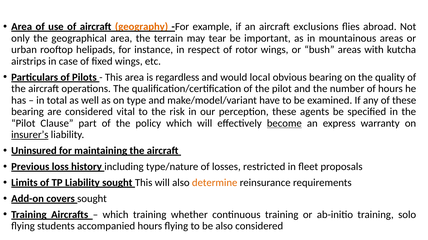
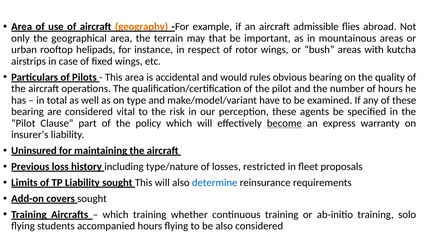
exclusions: exclusions -> admissible (316, 27)
tear: tear -> that (217, 38)
regardless: regardless -> accidental (177, 77)
local: local -> rules (260, 77)
insurer’s underline: present -> none (30, 135)
determine colour: orange -> blue (215, 183)
